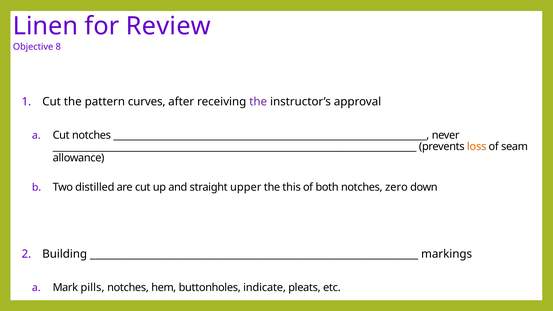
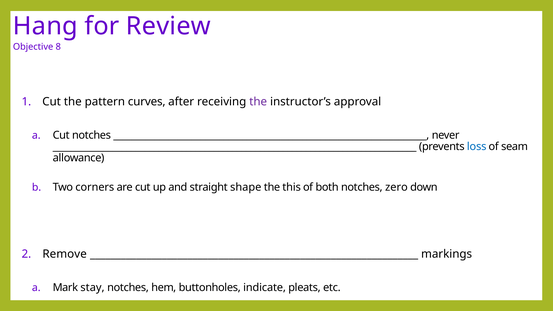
Linen: Linen -> Hang (45, 26)
loss colour: orange -> blue (477, 147)
distilled: distilled -> corners (95, 187)
upper: upper -> shape (246, 187)
Building: Building -> Remove (65, 254)
pills: pills -> stay (92, 288)
